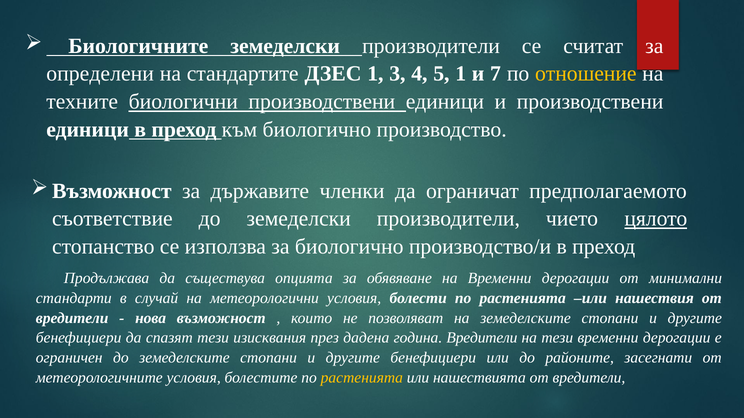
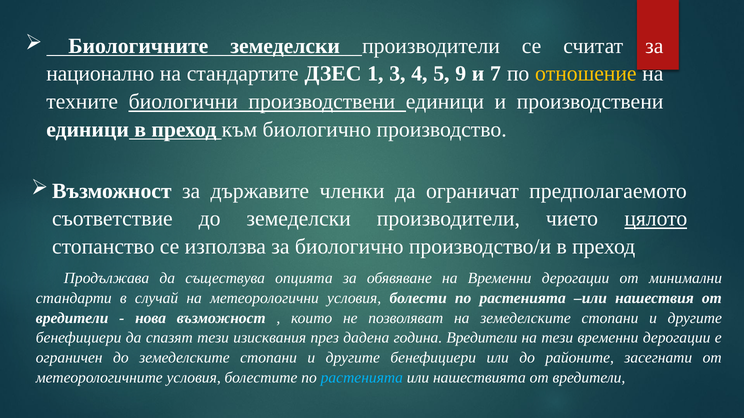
определени: определени -> национално (100, 74)
5 1: 1 -> 9 (461, 74)
растенията colour: yellow -> light blue (362, 378)
